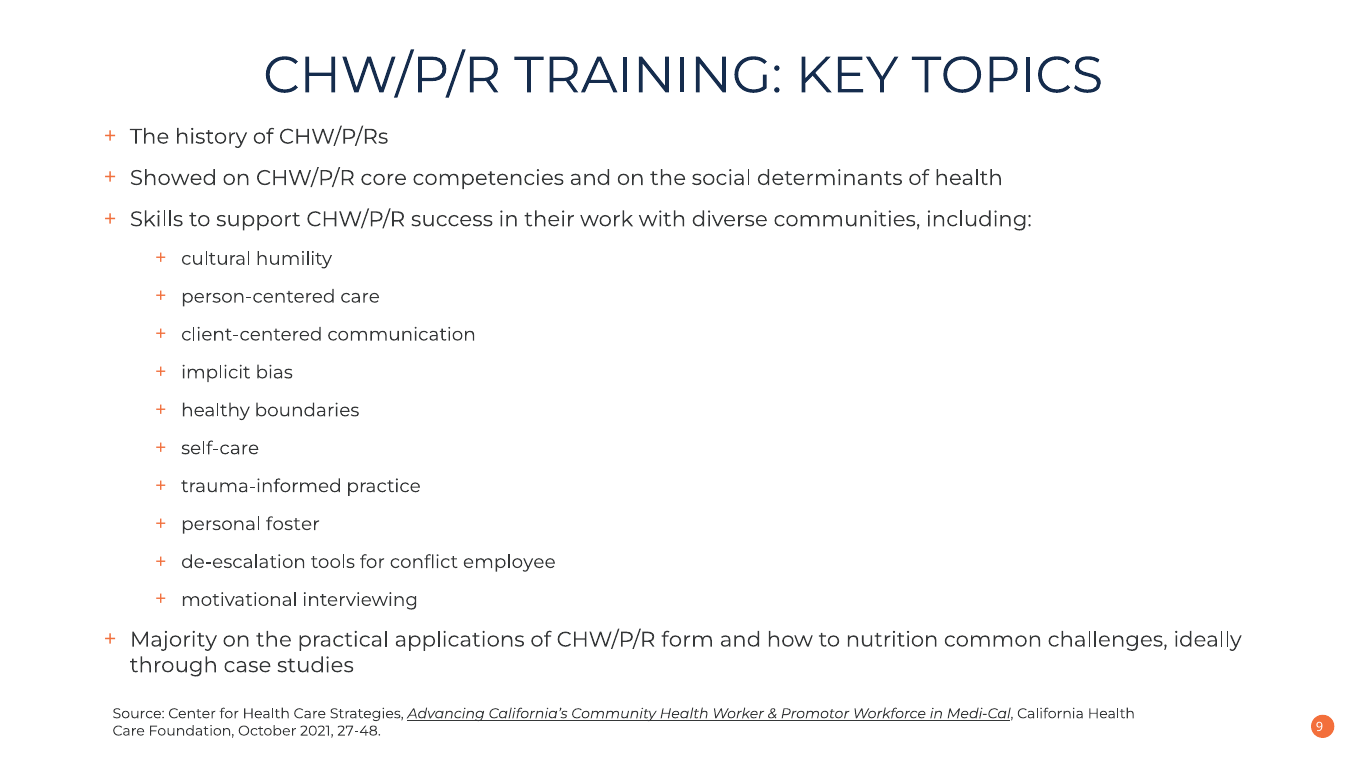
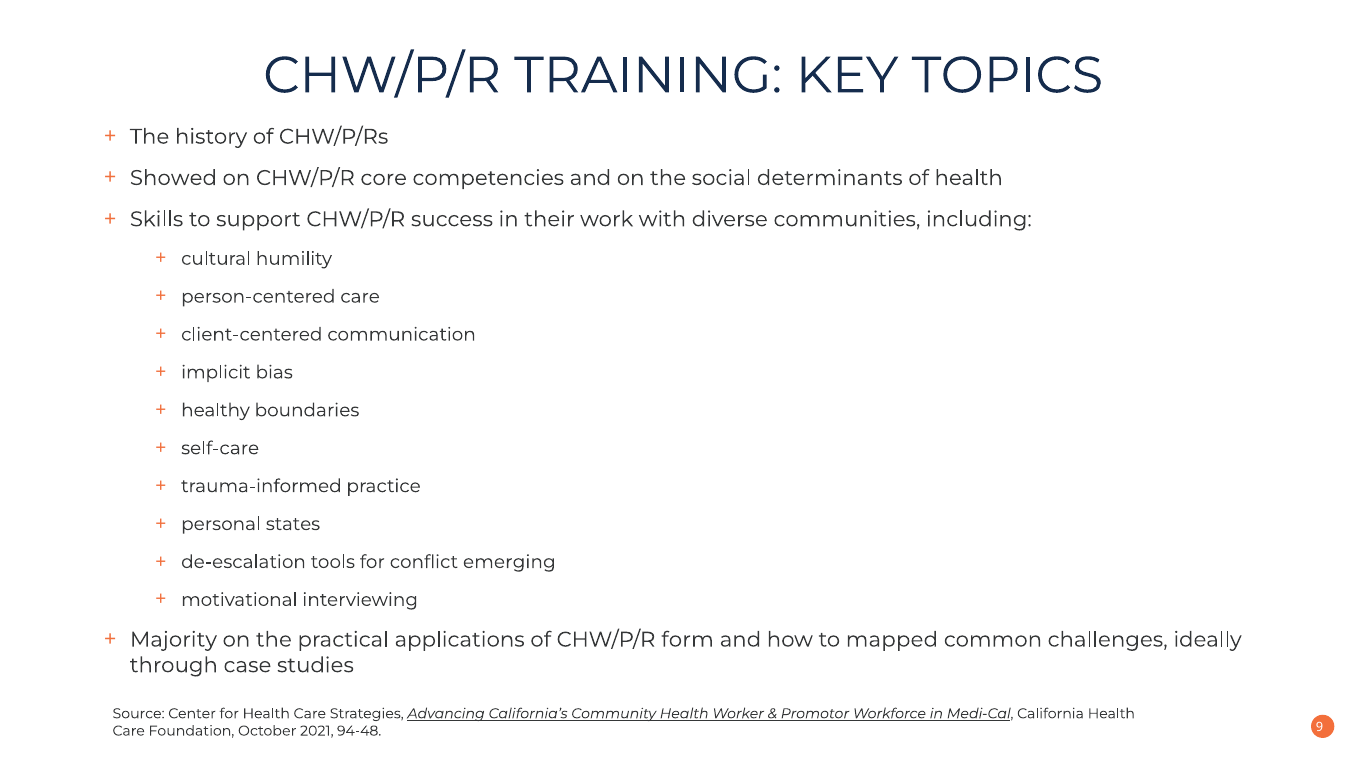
foster: foster -> states (293, 524)
employee: employee -> emerging (509, 562)
nutrition: nutrition -> mapped (892, 640)
27-48: 27-48 -> 94-48 (359, 731)
